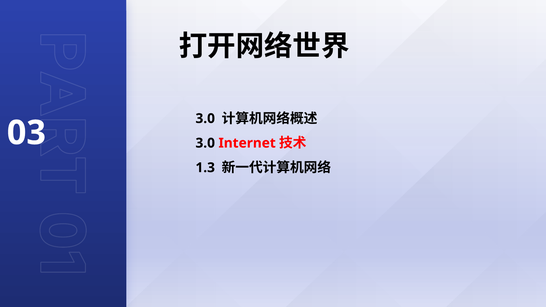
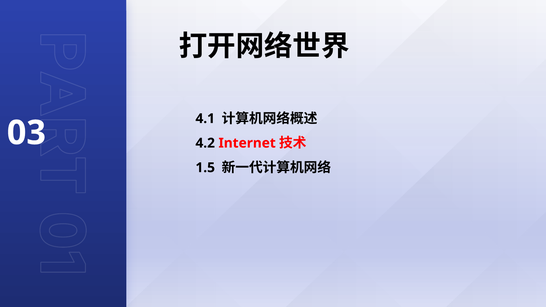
3.0: 3.0 -> 4.1 (205, 119)
3.0: 3.0 -> 4.2 (205, 143)
1.3: 1.3 -> 1.5 (205, 168)
